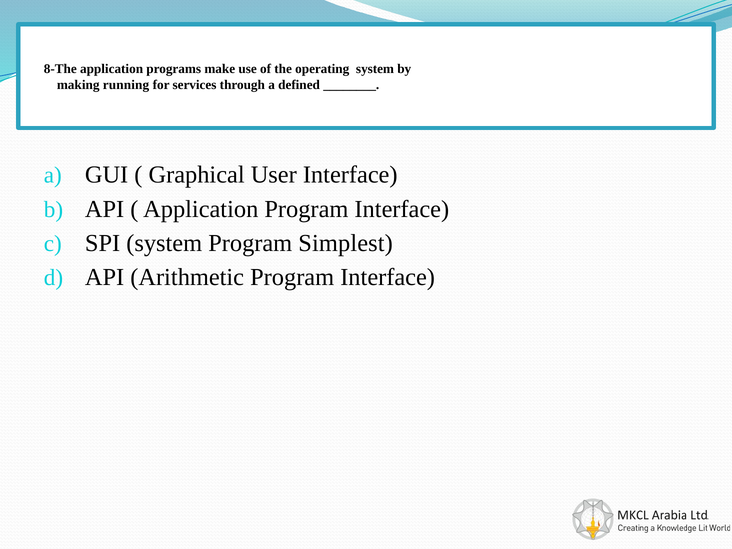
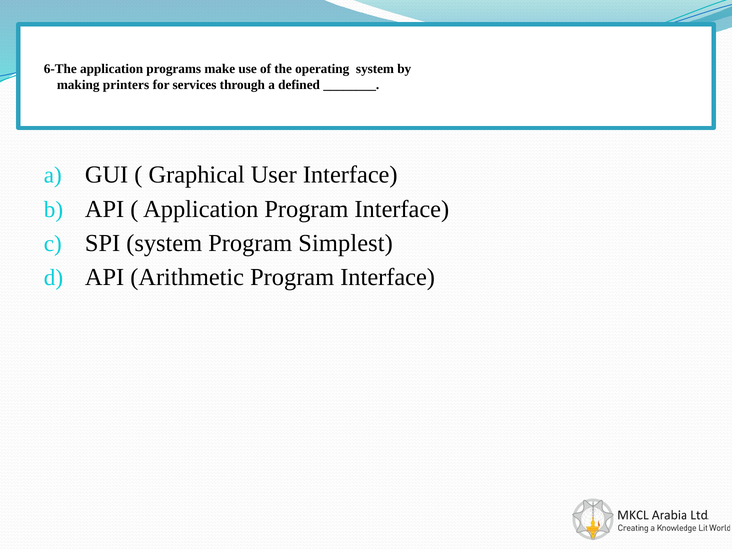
8-The: 8-The -> 6-The (60, 69)
running: running -> printers (126, 85)
